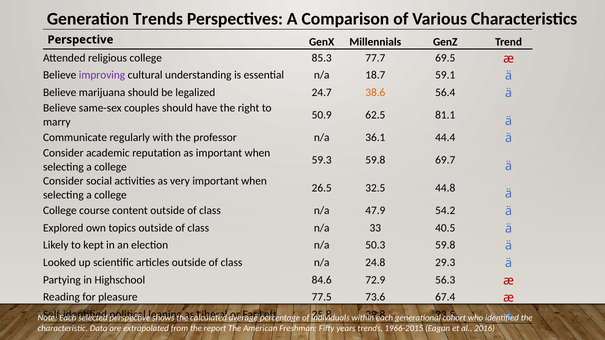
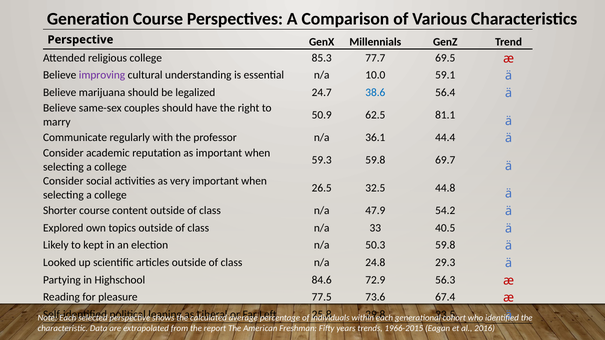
Generation Trends: Trends -> Course (158, 19)
18.7: 18.7 -> 10.0 (375, 75)
38.6 colour: orange -> blue (375, 93)
College: College -> Shorter (60, 211)
